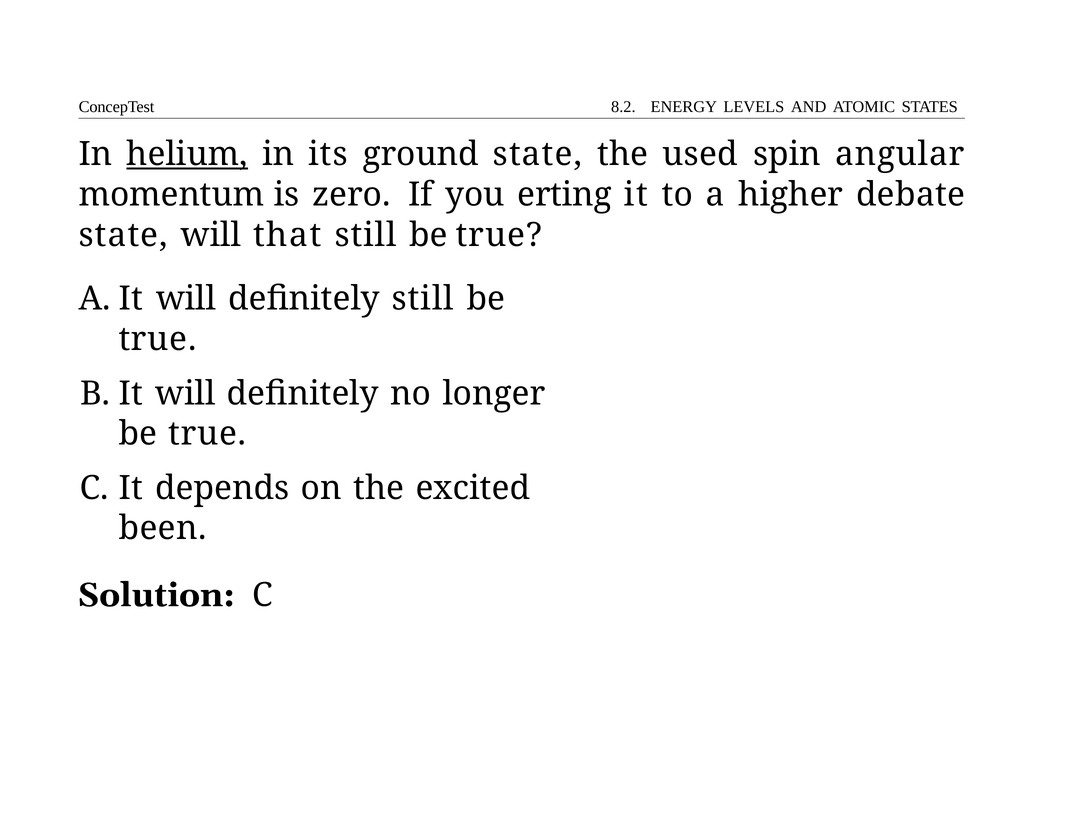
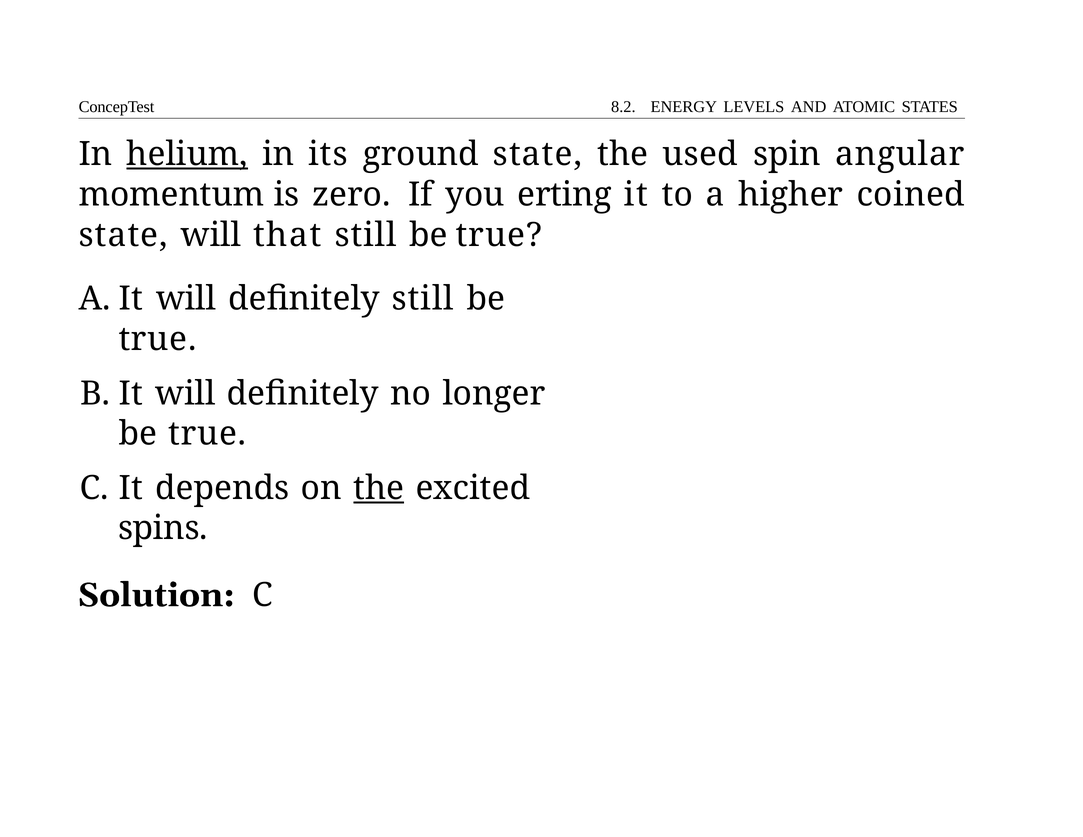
debate: debate -> coined (911, 195)
the underline: none -> present (379, 488)
been: been -> spins (163, 528)
